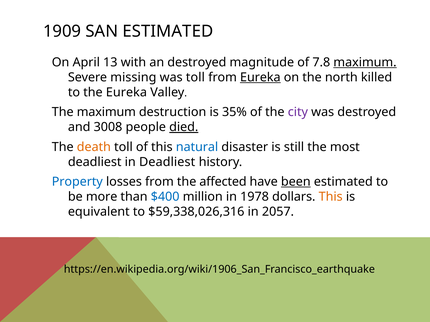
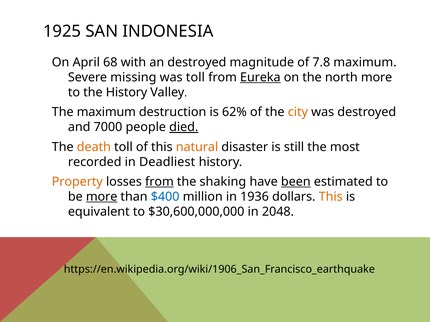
1909: 1909 -> 1925 (62, 31)
SAN ESTIMATED: ESTIMATED -> INDONESIA (168, 31)
13: 13 -> 68 (110, 62)
maximum underline: present -> none (365, 62)
north killed: killed -> more (377, 77)
the Eureka: Eureka -> History (127, 92)
35%: 35% -> 62% (234, 112)
city colour: purple -> orange (298, 112)
3008: 3008 -> 7000 (108, 127)
natural colour: blue -> orange (197, 147)
deadliest: deadliest -> recorded (95, 162)
Property colour: blue -> orange (77, 182)
from underline: none -> present (159, 182)
affected: affected -> shaking (223, 182)
more underline: none -> present (102, 197)
1978: 1978 -> 1936 (255, 197)
$59,338,026,316: $59,338,026,316 -> $30,600,000,000 (196, 212)
2057: 2057 -> 2048 (278, 212)
